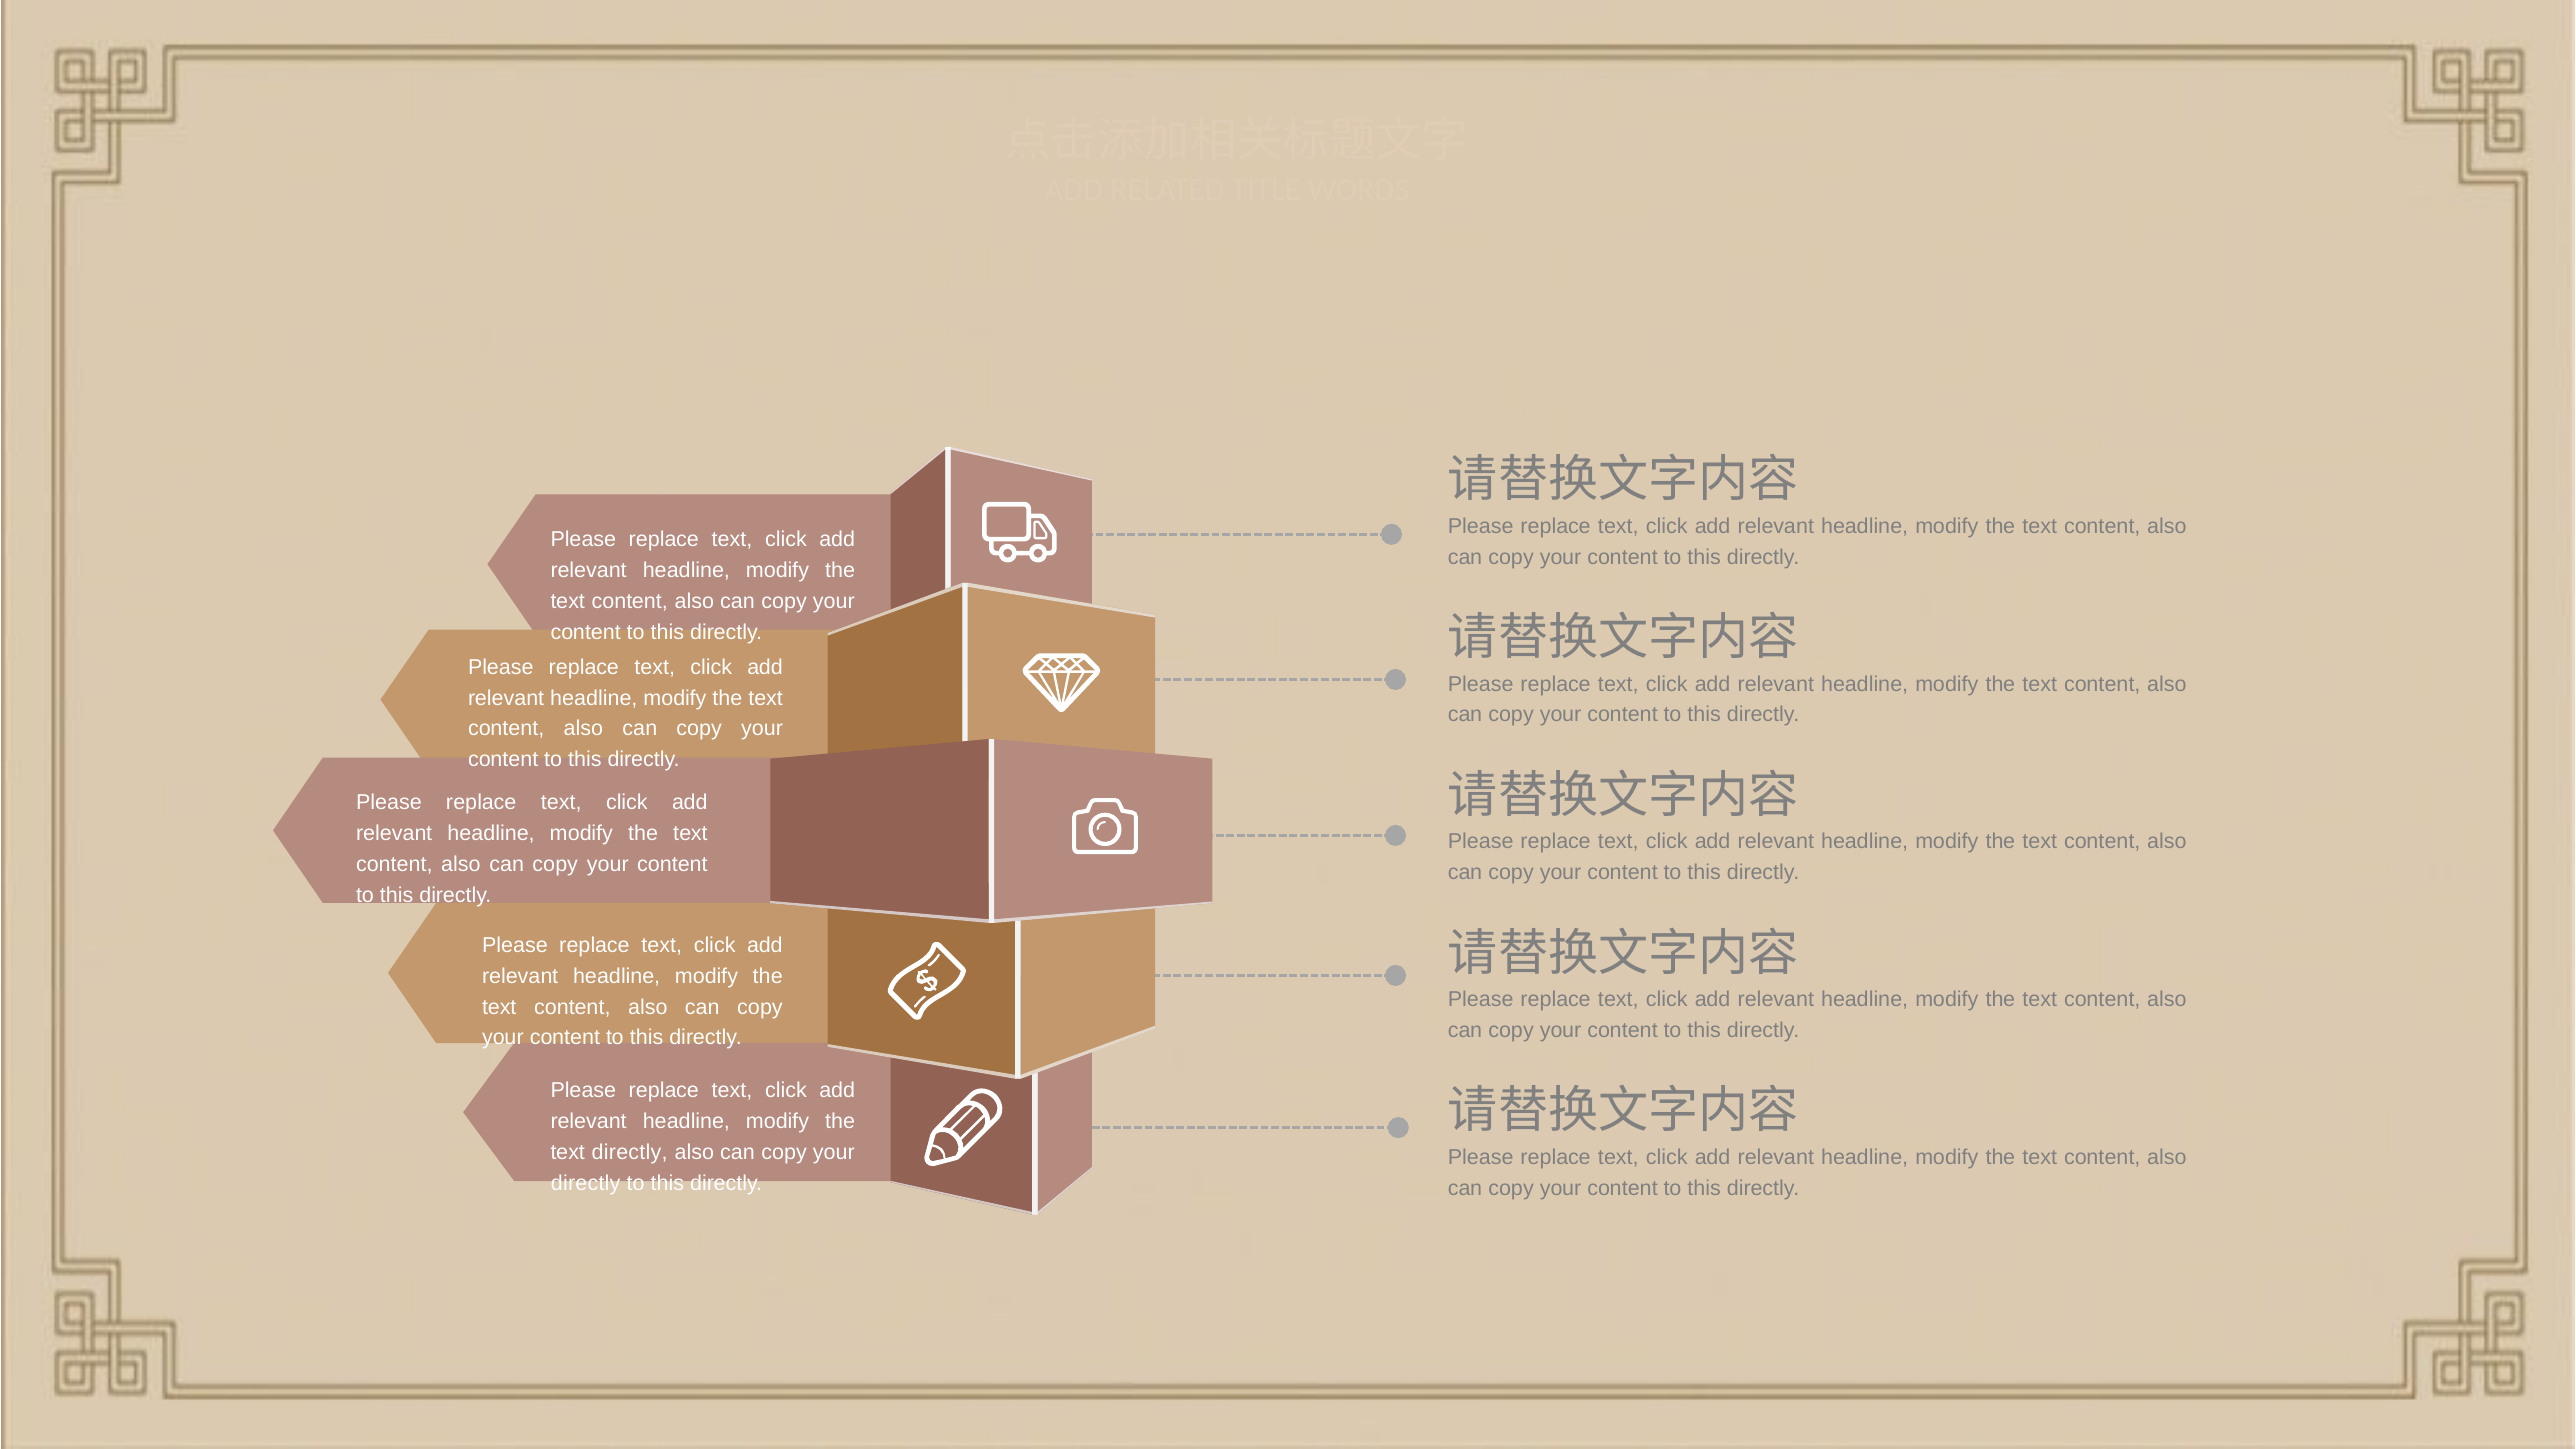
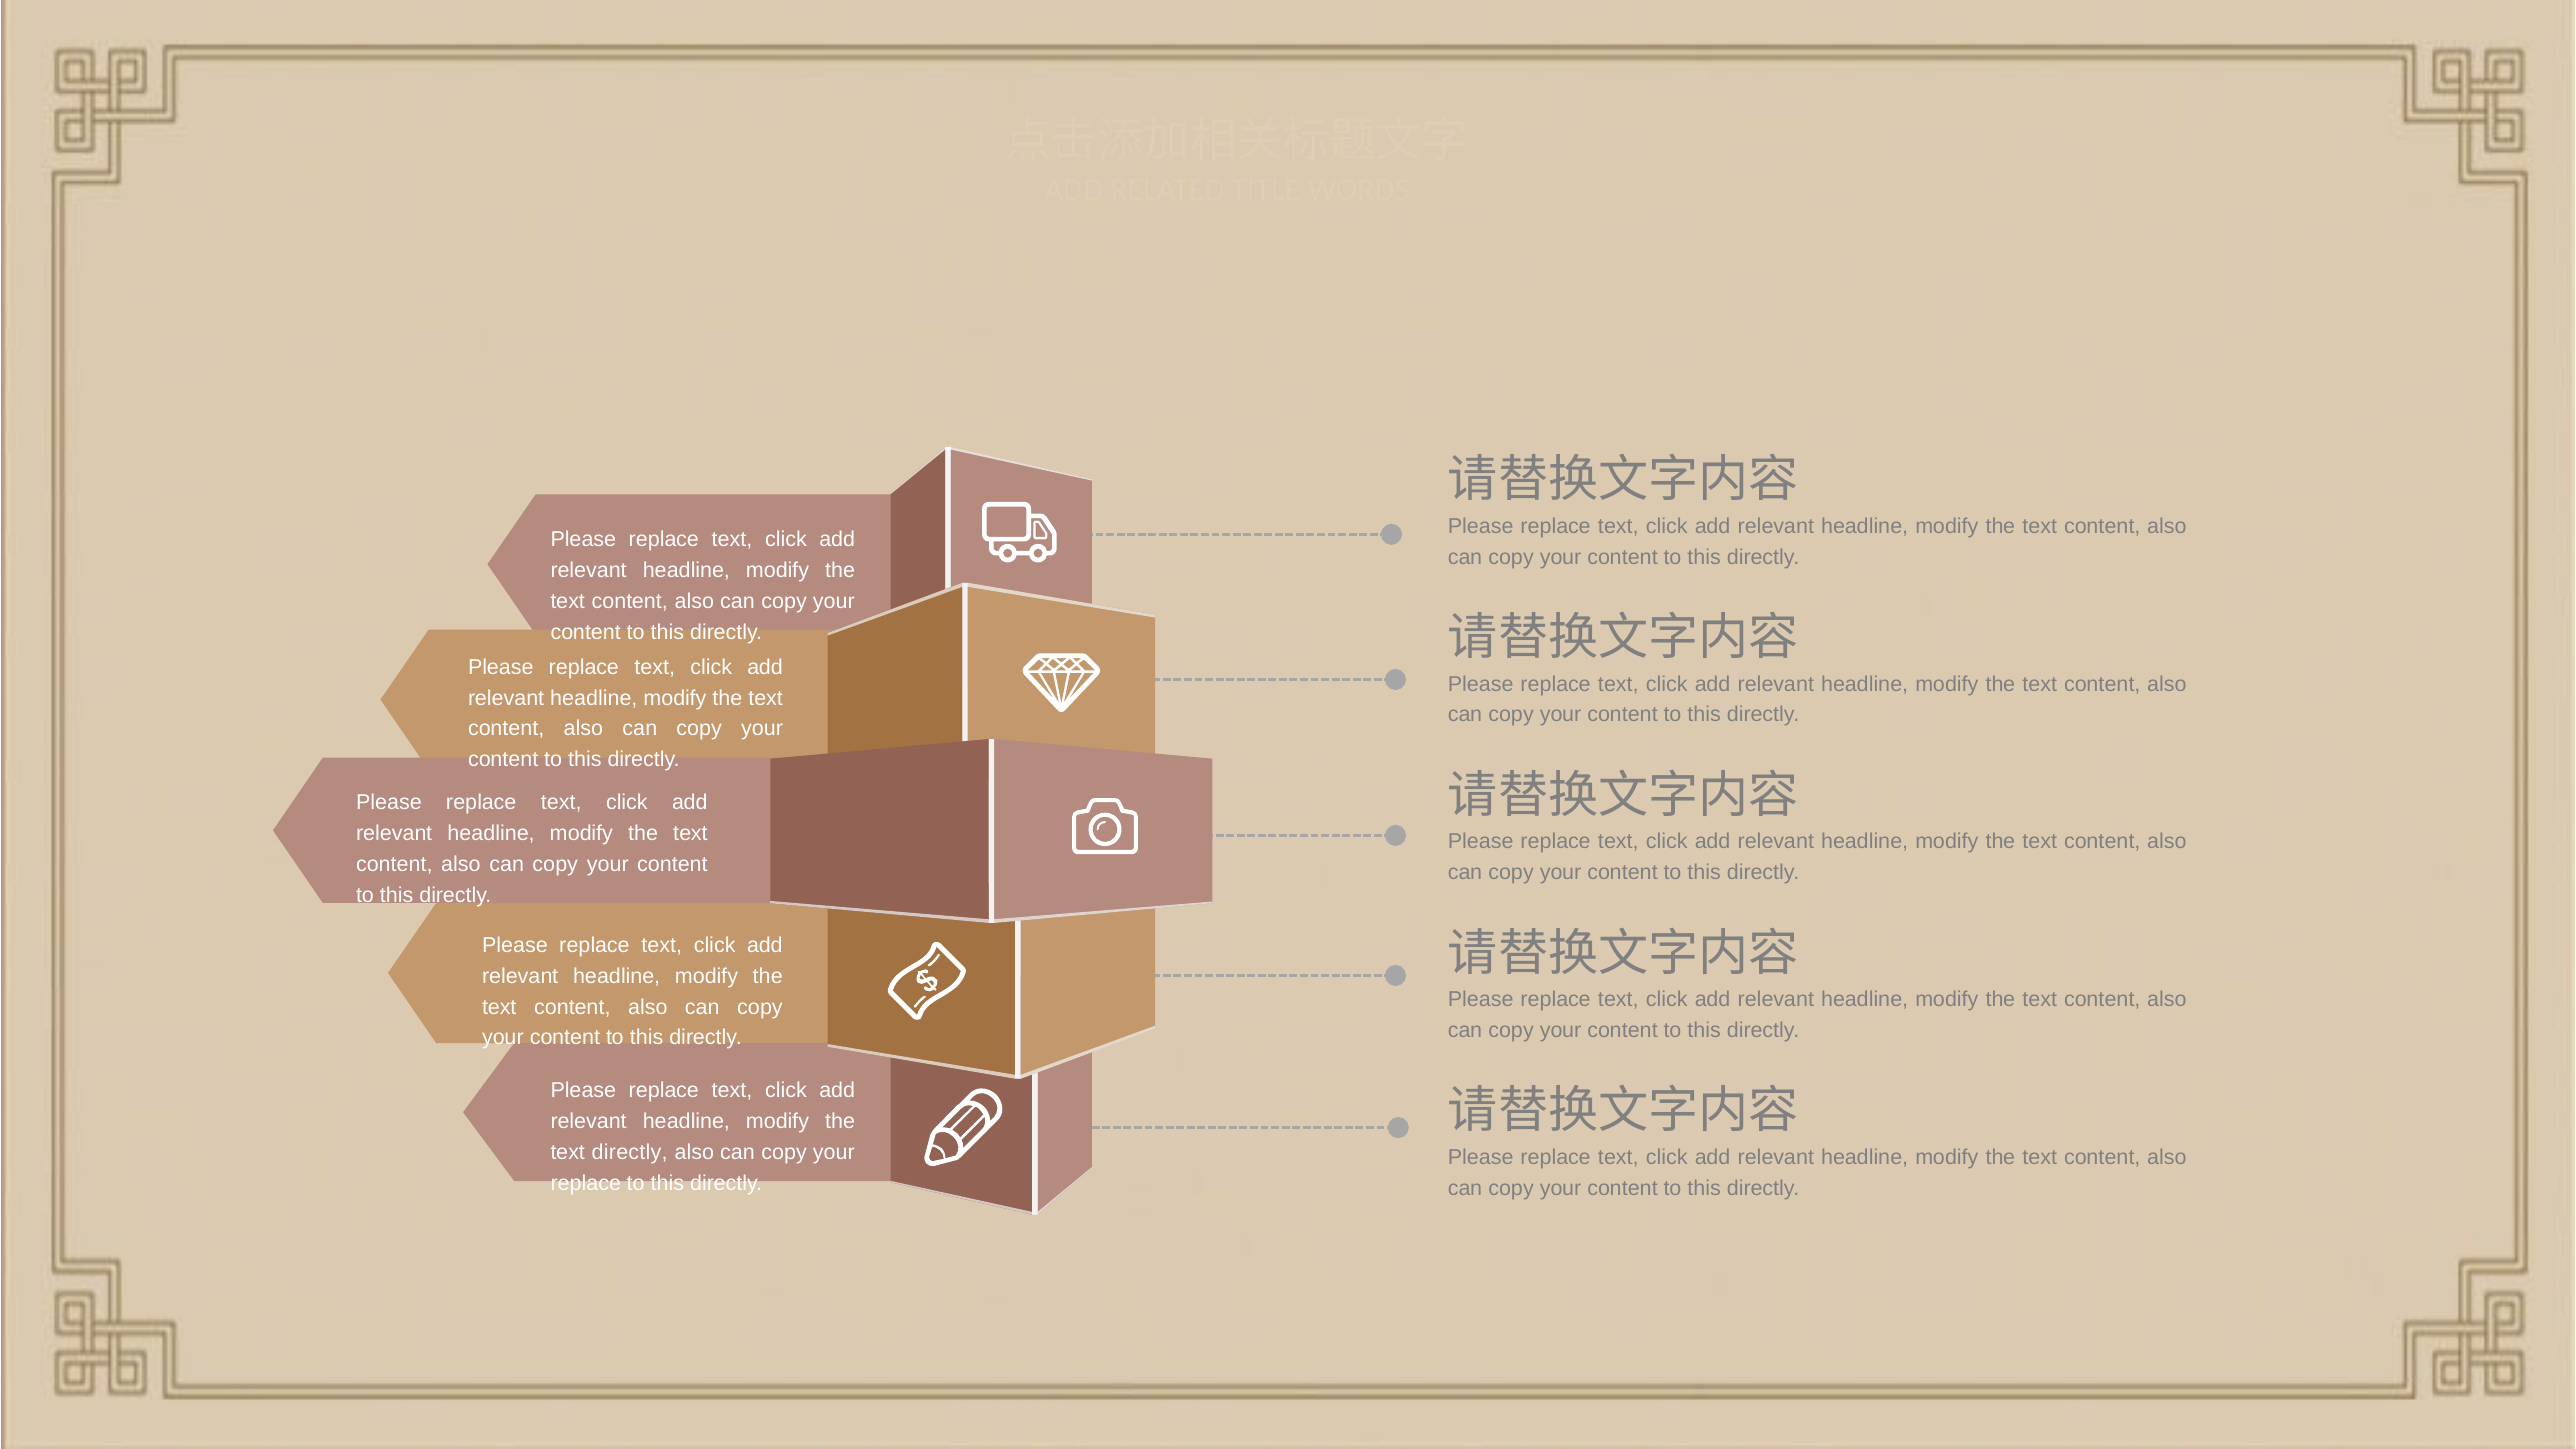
directly: directly -> replace (586, 1183)
